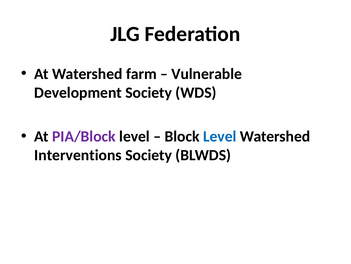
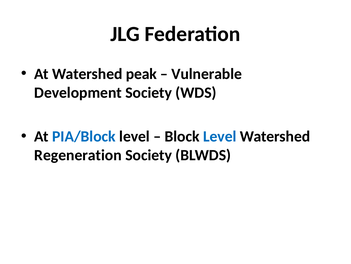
farm: farm -> peak (141, 74)
PIA/Block colour: purple -> blue (84, 136)
Interventions: Interventions -> Regeneration (78, 155)
